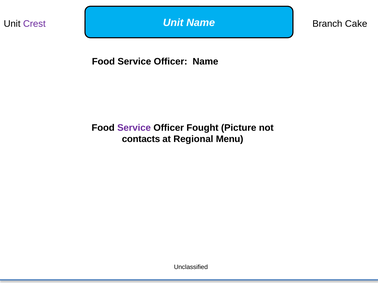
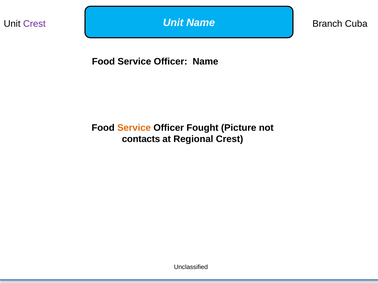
Cake: Cake -> Cuba (356, 24)
Service colour: purple -> orange (134, 128)
Regional Menu: Menu -> Crest (230, 139)
